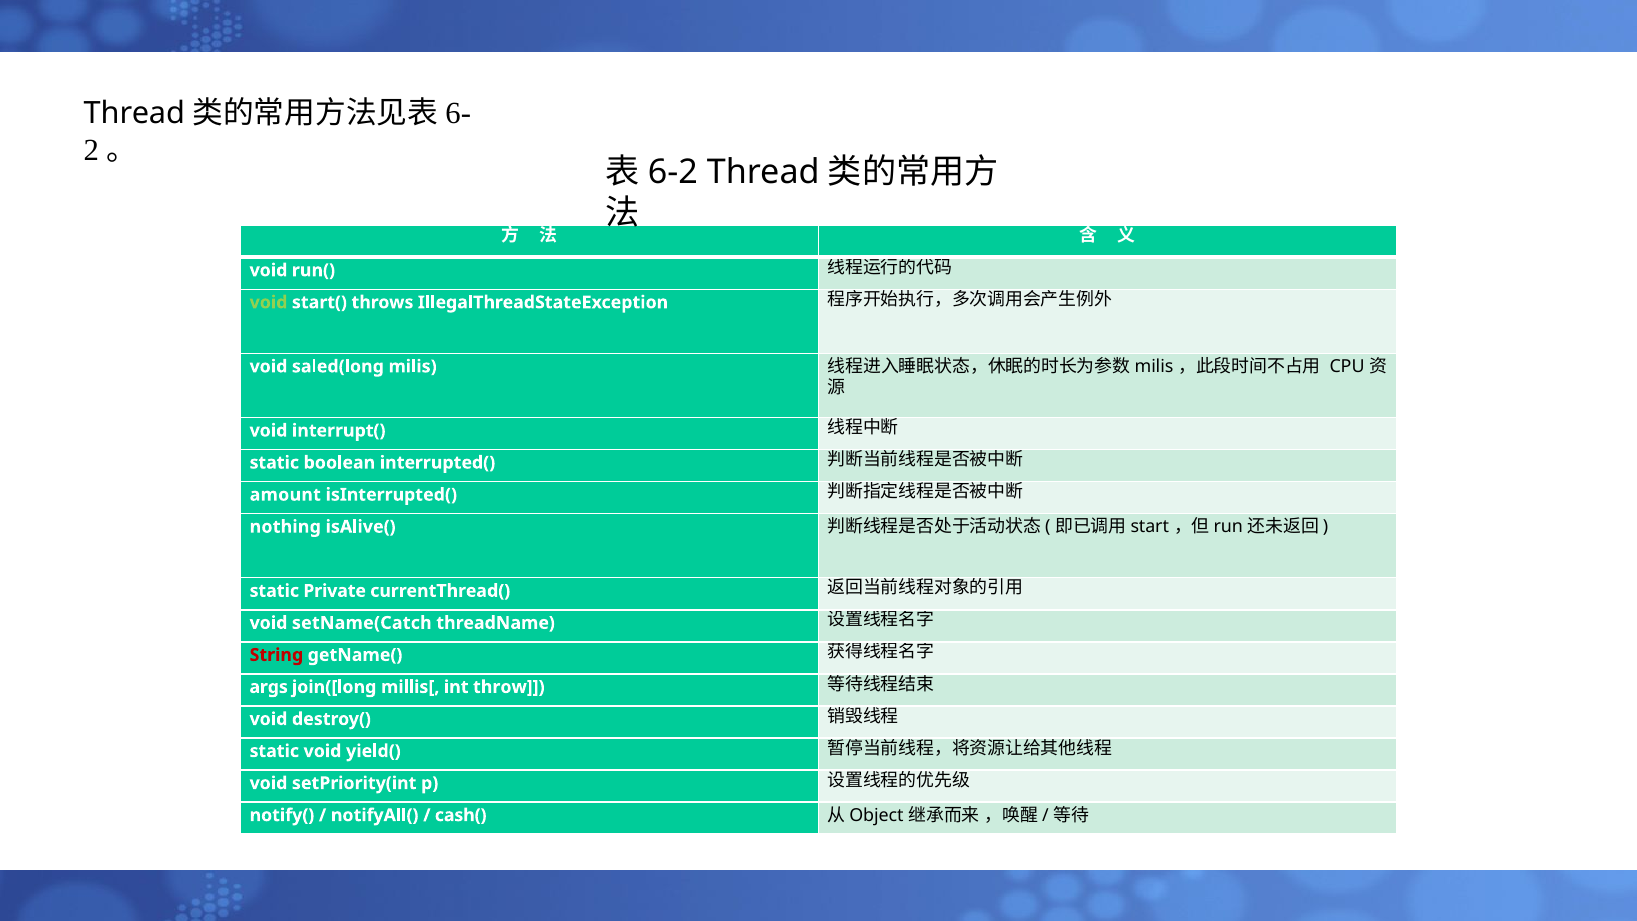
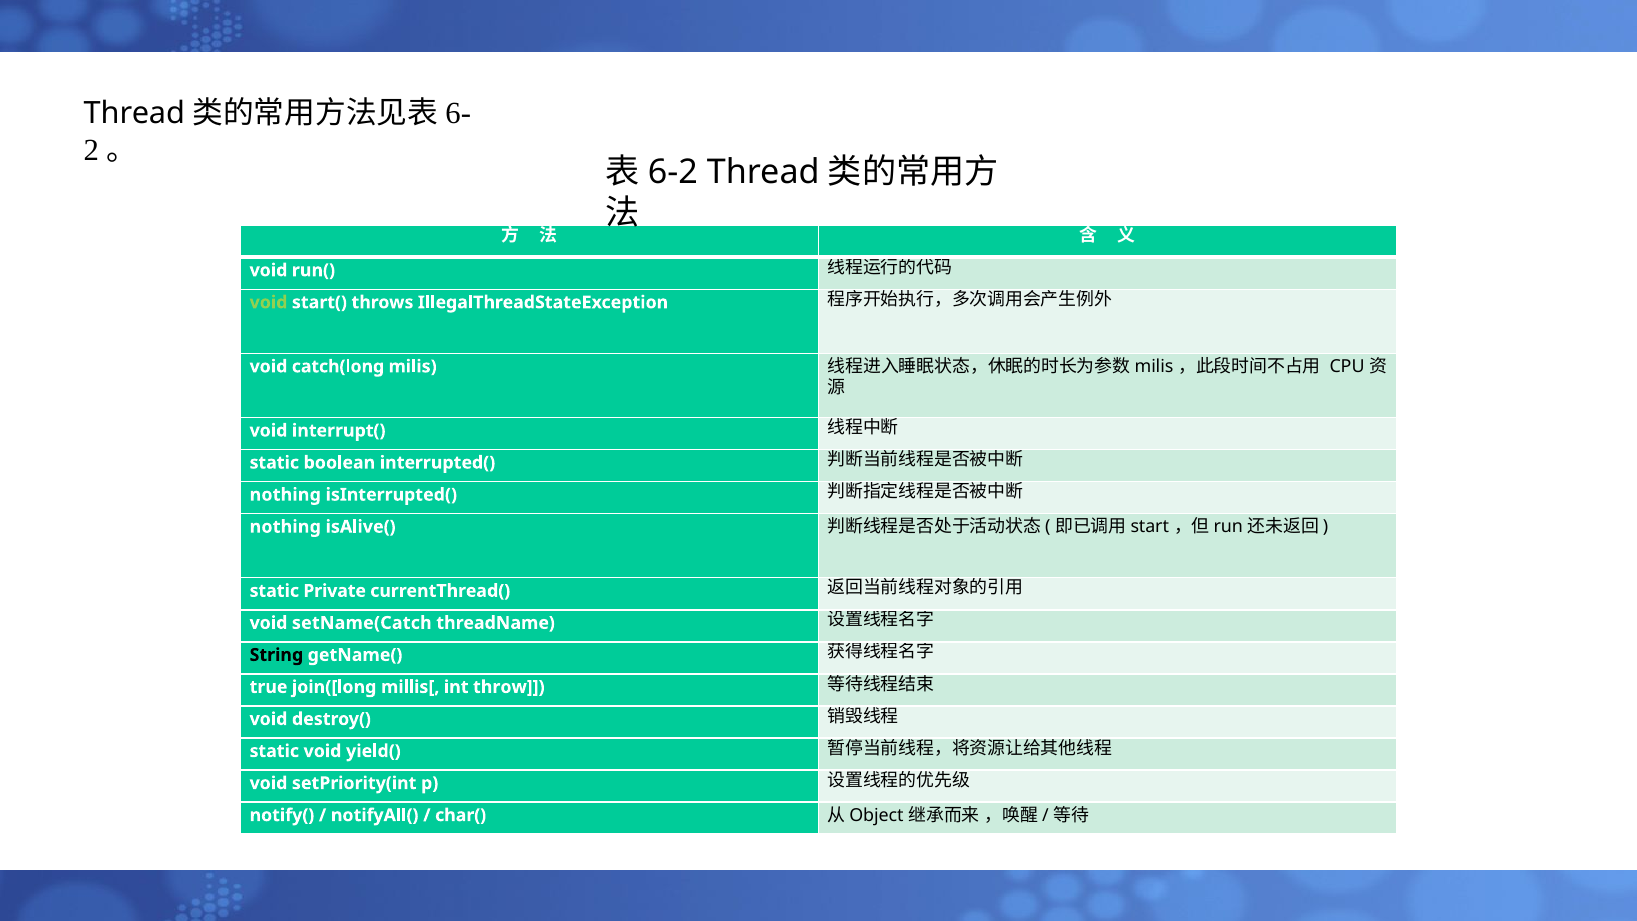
saled(long: saled(long -> catch(long (338, 366)
amount: amount -> nothing (285, 495)
String colour: red -> black (276, 655)
args: args -> true (269, 687)
cash(: cash( -> char( (461, 815)
